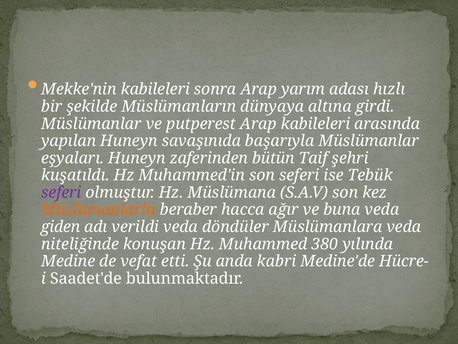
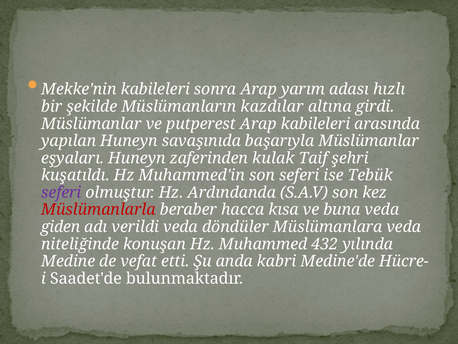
dünyaya: dünyaya -> kazdılar (272, 106)
bütün: bütün -> kulak (273, 158)
Müslümana: Müslümana -> Ardındanda (232, 192)
Müslümanlarla colour: orange -> red (98, 209)
ağır: ağır -> kısa (284, 209)
380: 380 -> 432 (325, 244)
